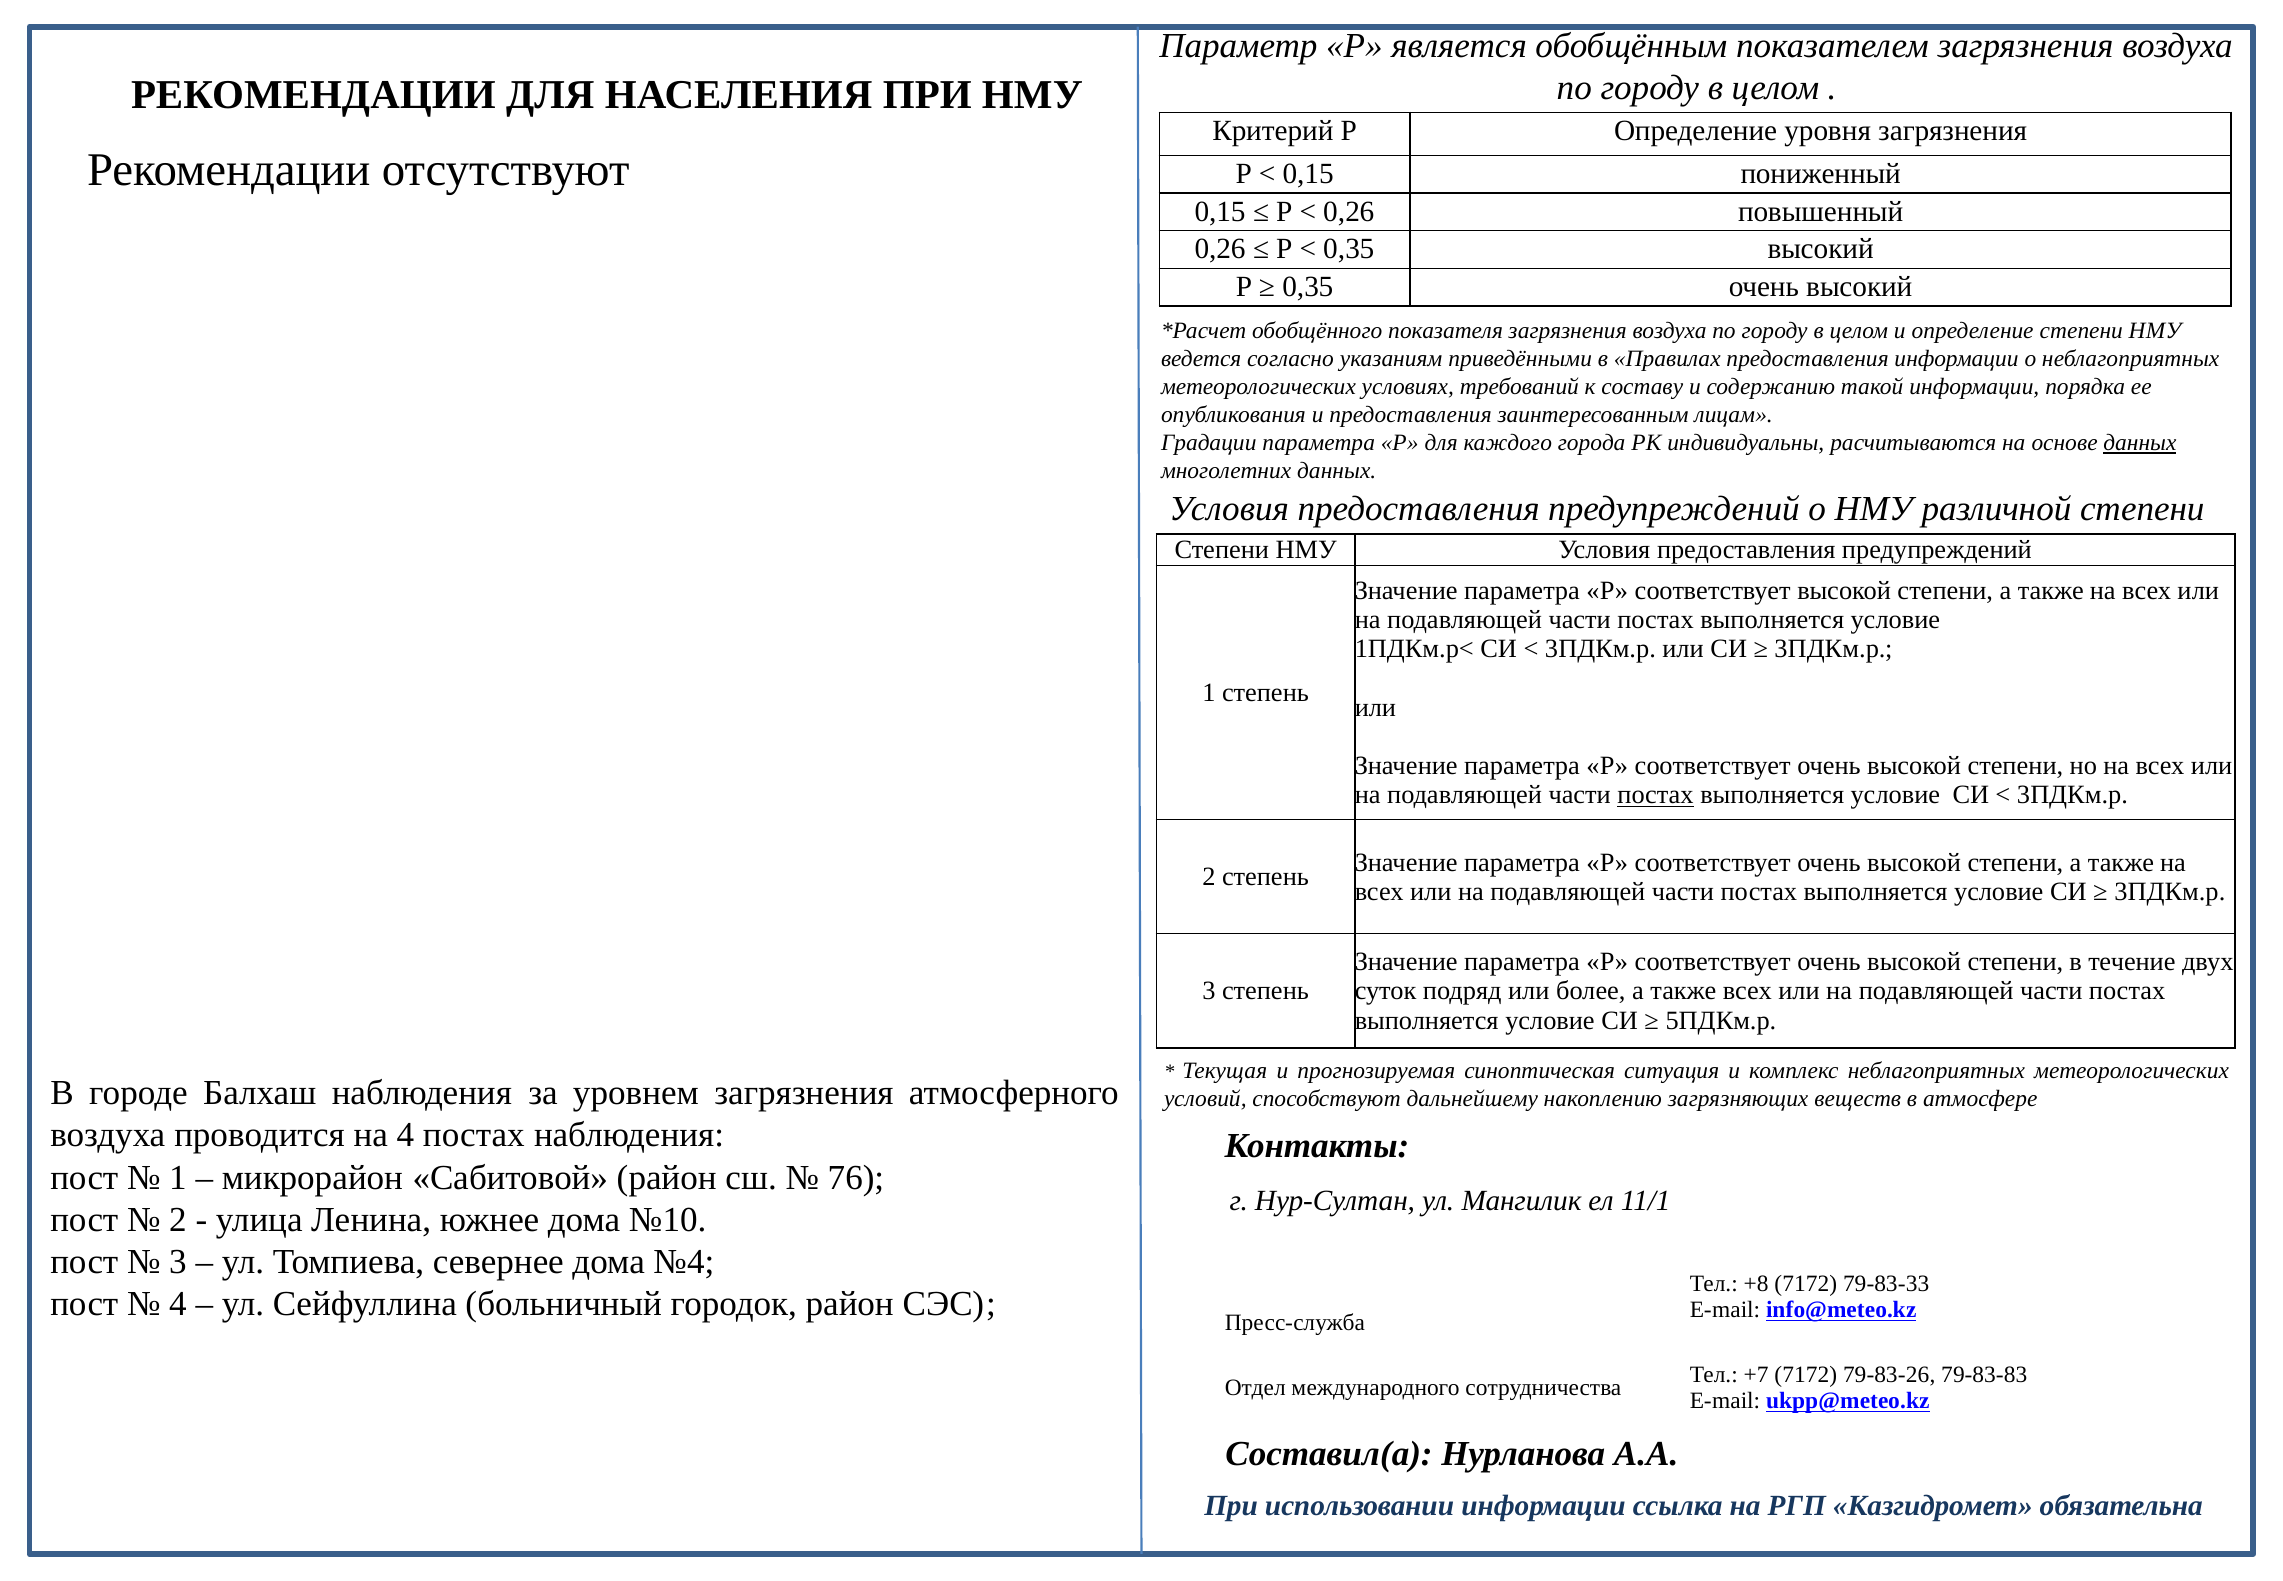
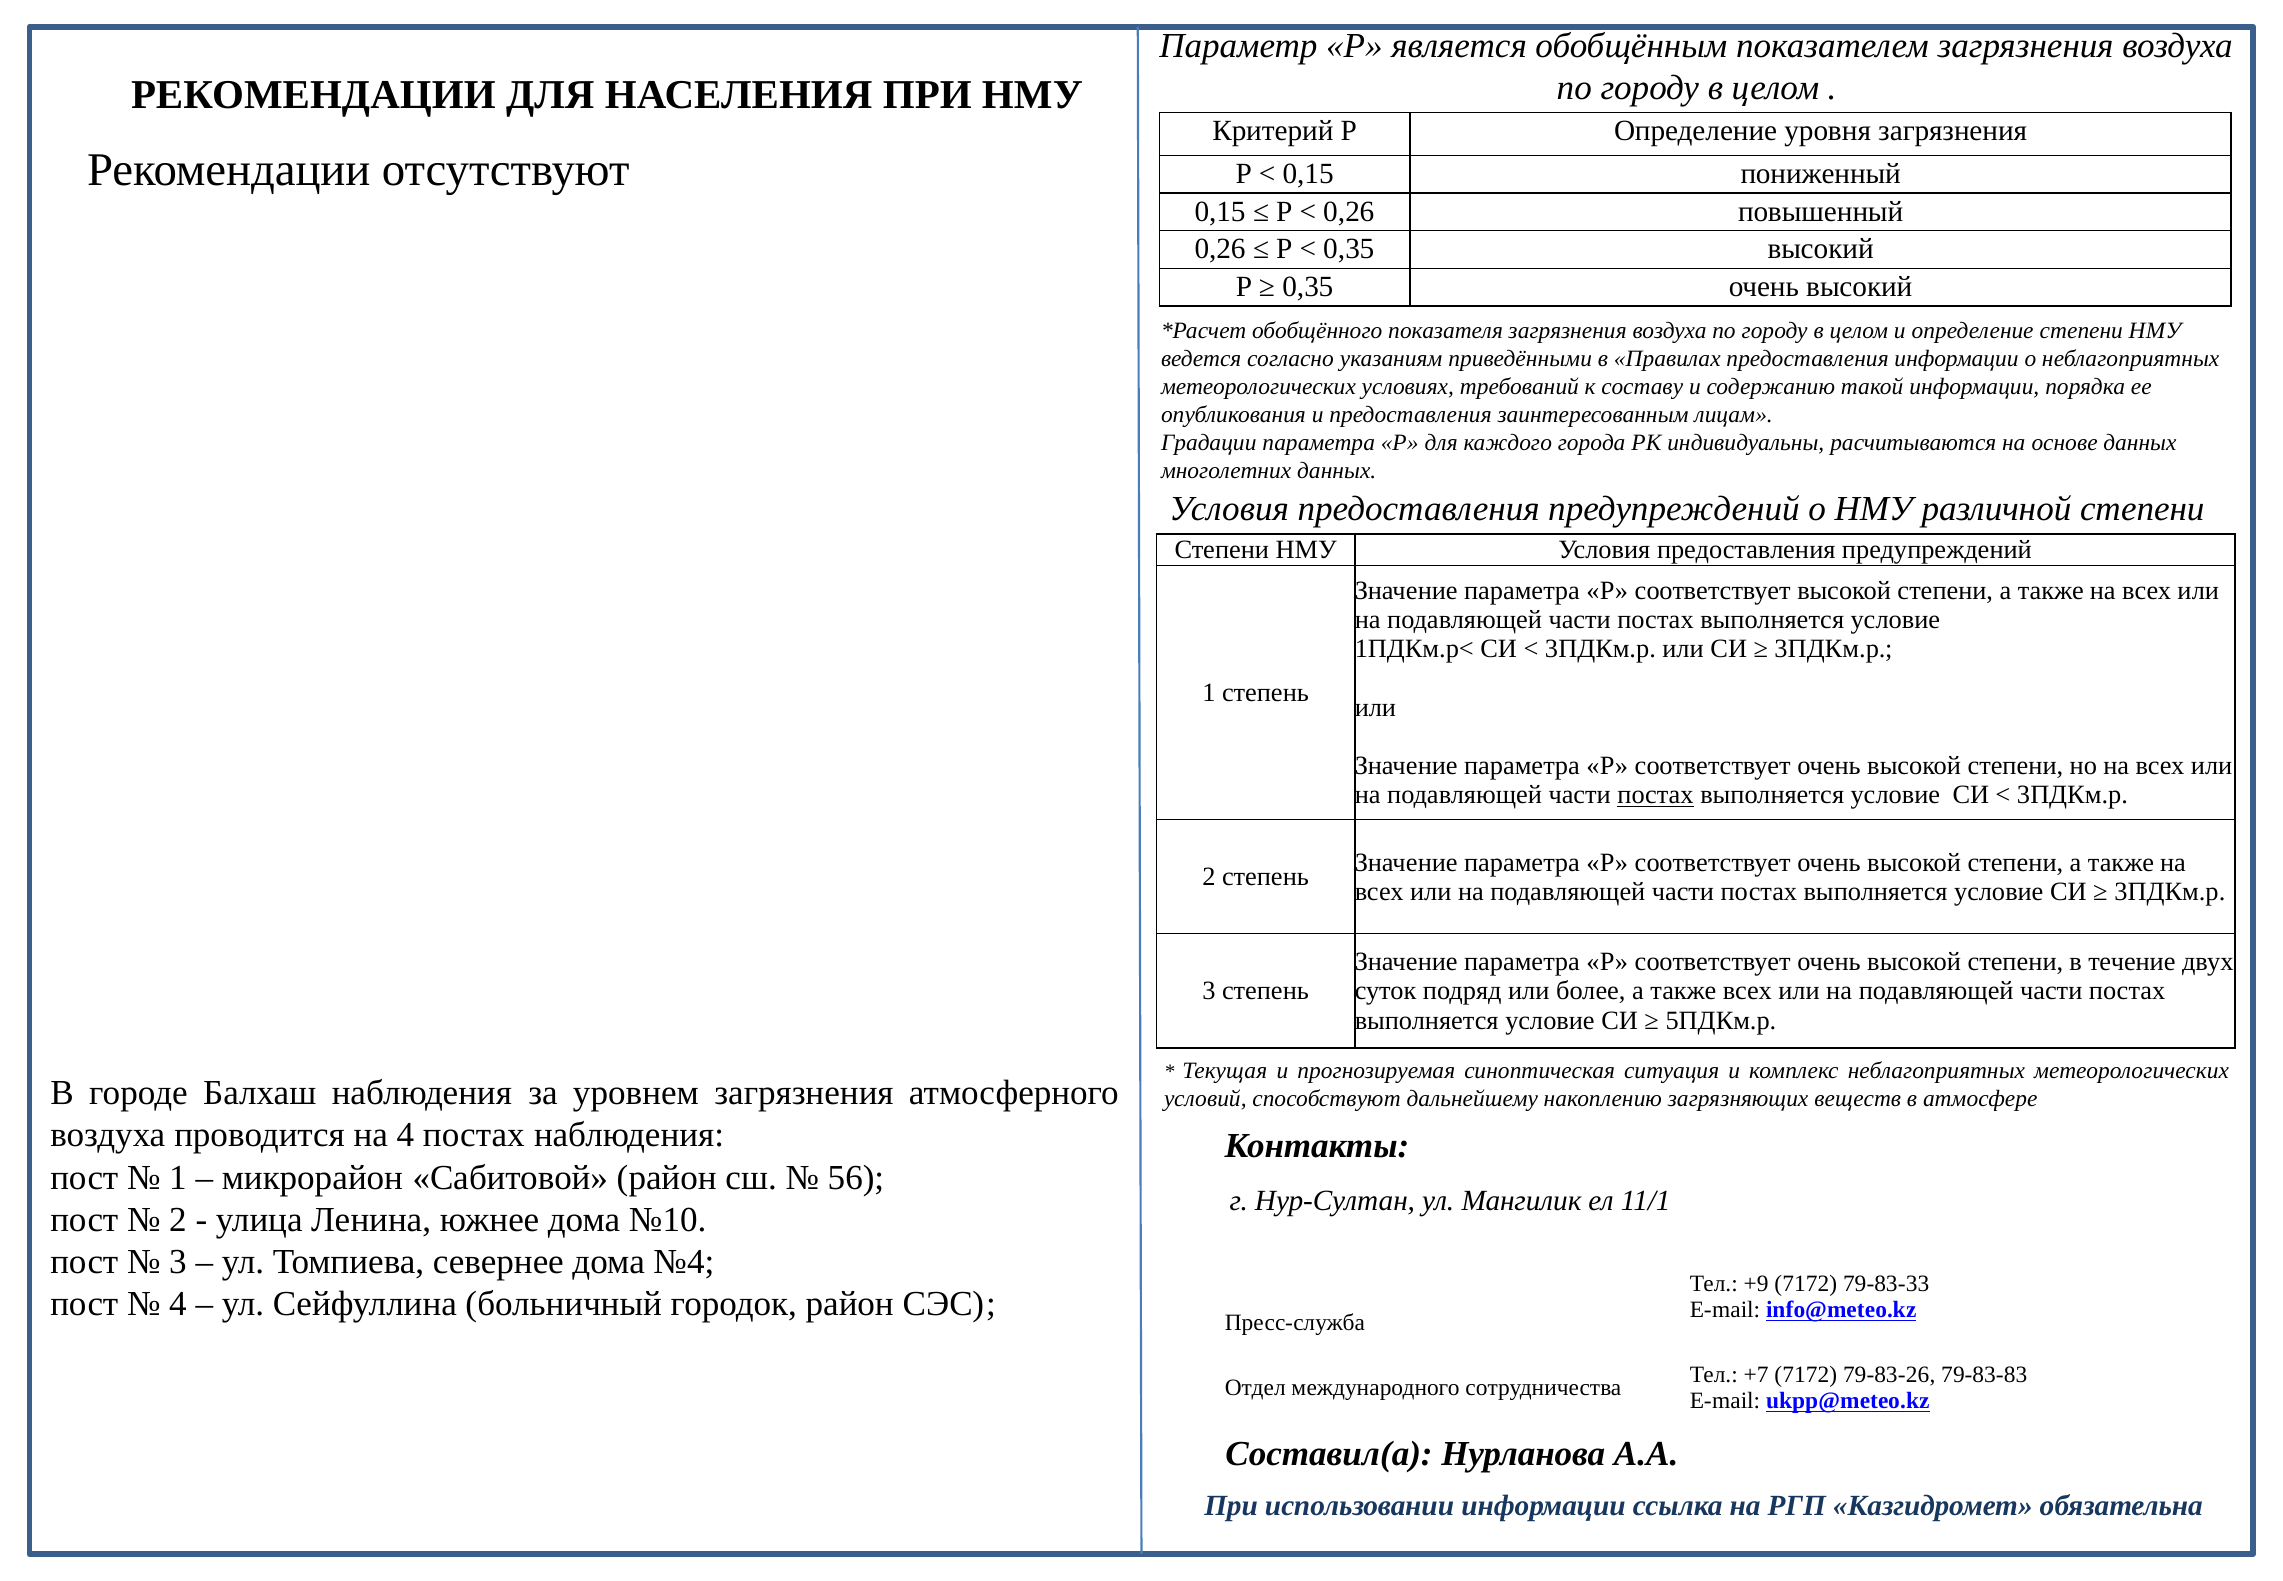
данных underline: present -> none (2140, 443)
76: 76 -> 56 (856, 1177)
+8: +8 -> +9 (1756, 1283)
